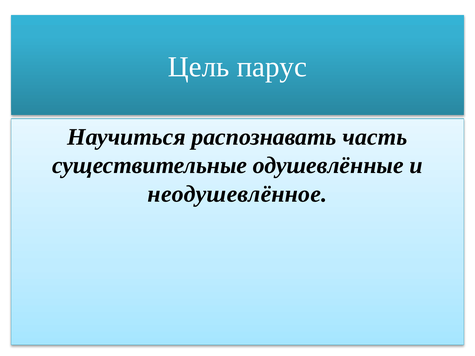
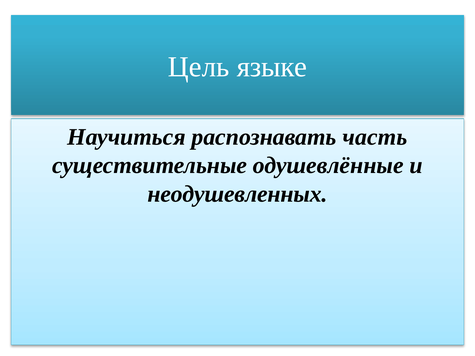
парус: парус -> языке (272, 67)
неодушевлённое: неодушевлённое -> неодушевленных (238, 194)
